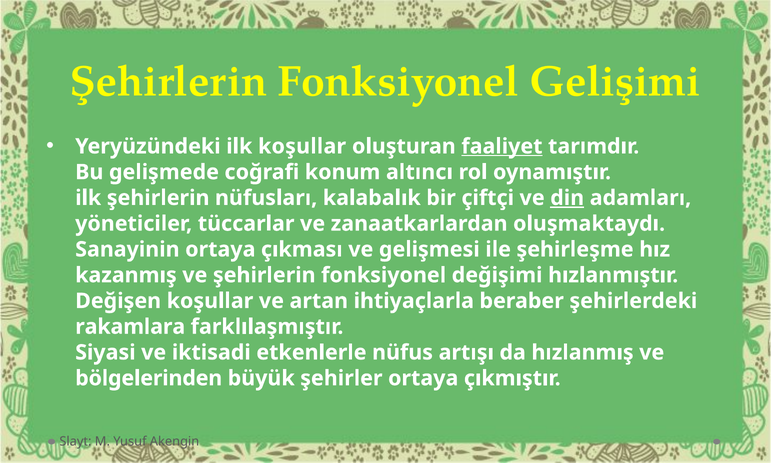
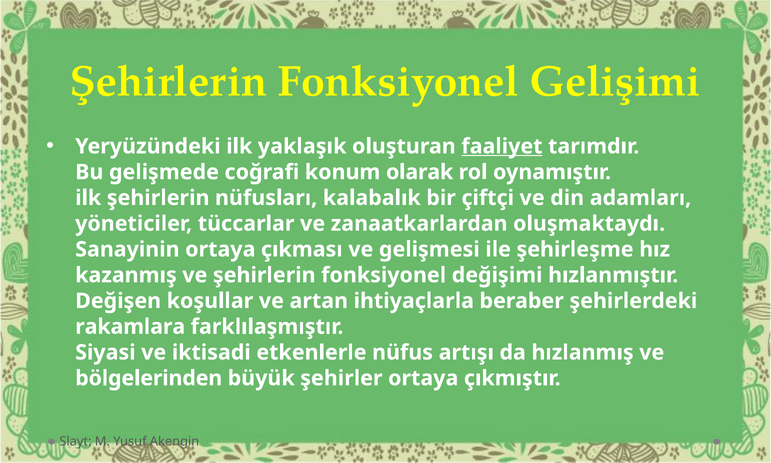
ilk koşullar: koşullar -> yaklaşık (302, 146)
altıncı: altıncı -> olarak (420, 172)
din underline: present -> none (567, 198)
